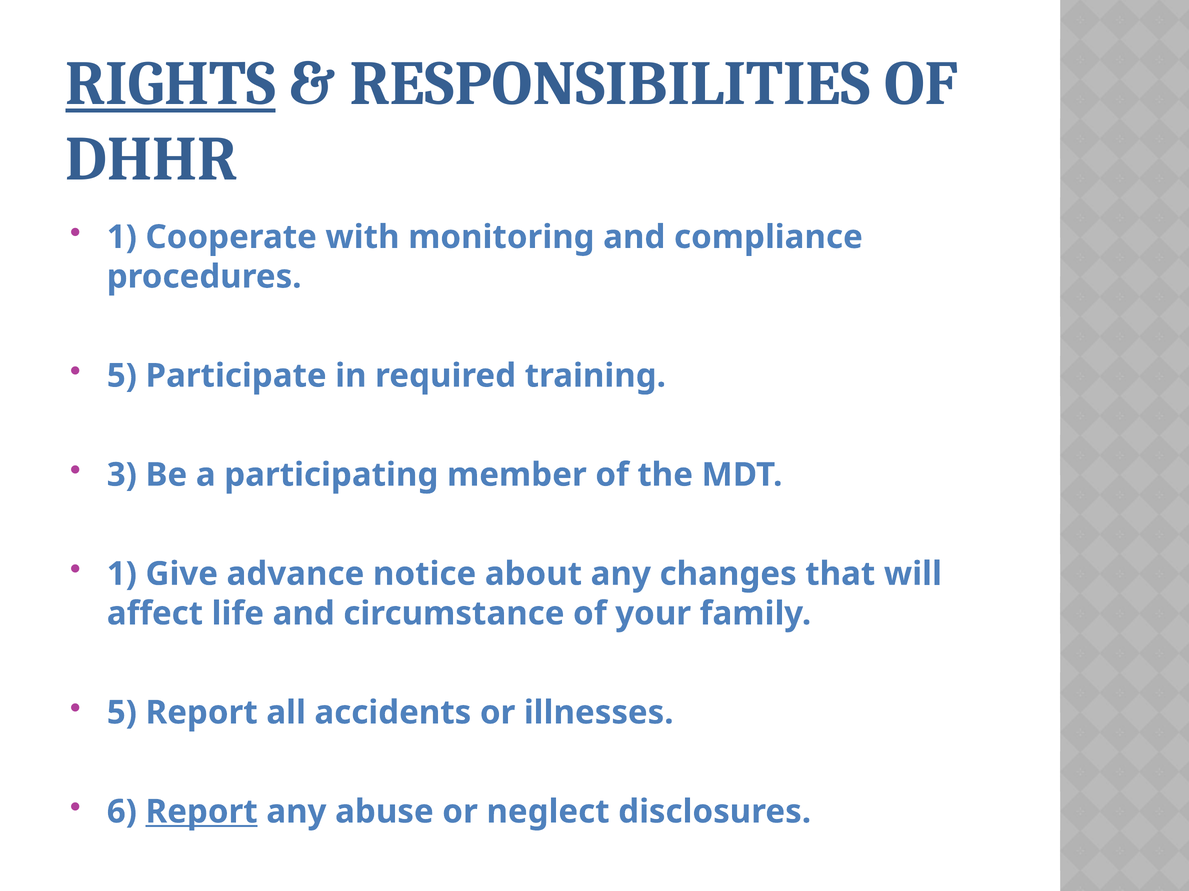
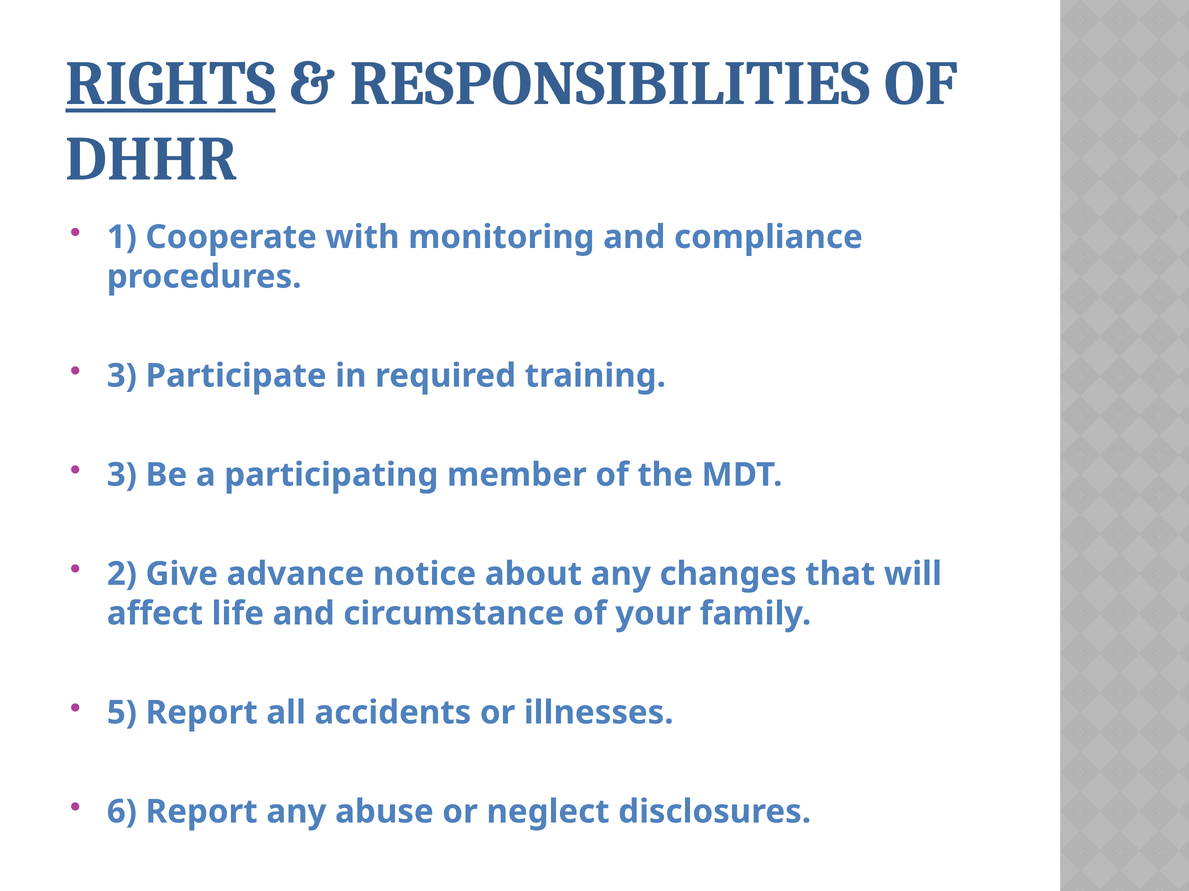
5: 5 -> 3 (122, 376)
1: 1 -> 2 (122, 574)
Report underline: present -> none (202, 812)
